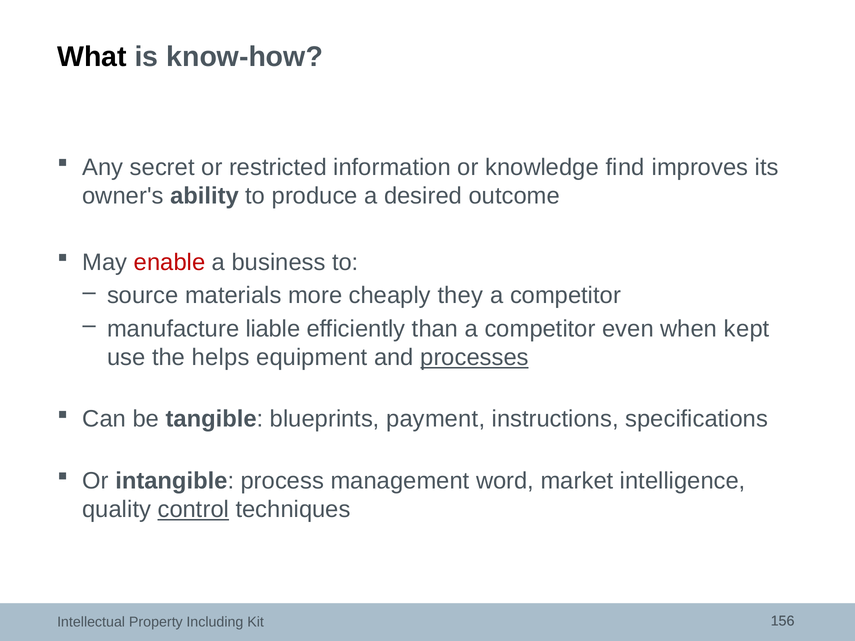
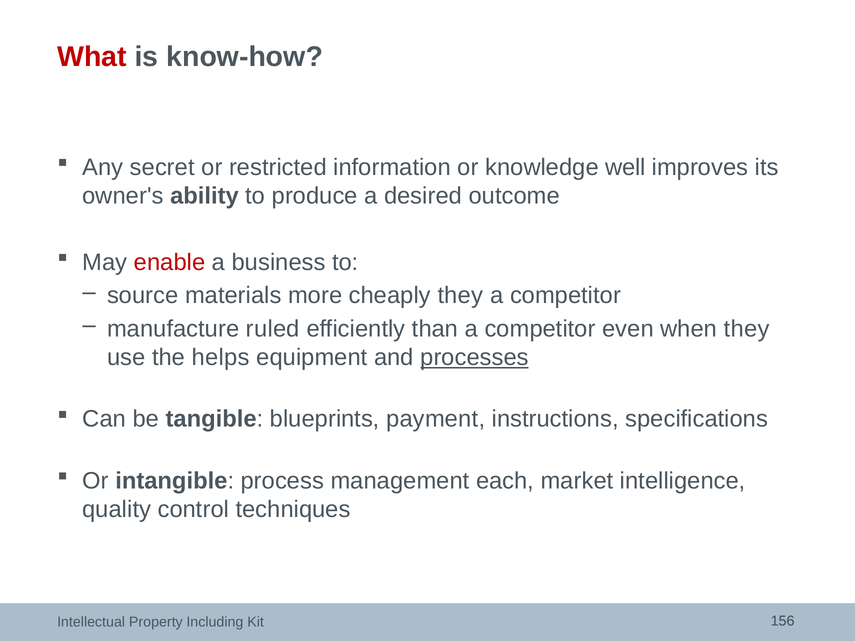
What colour: black -> red (92, 57)
find: find -> well (625, 167)
liable: liable -> ruled (273, 329)
when kept: kept -> they (747, 329)
word: word -> each (505, 481)
control underline: present -> none (193, 510)
